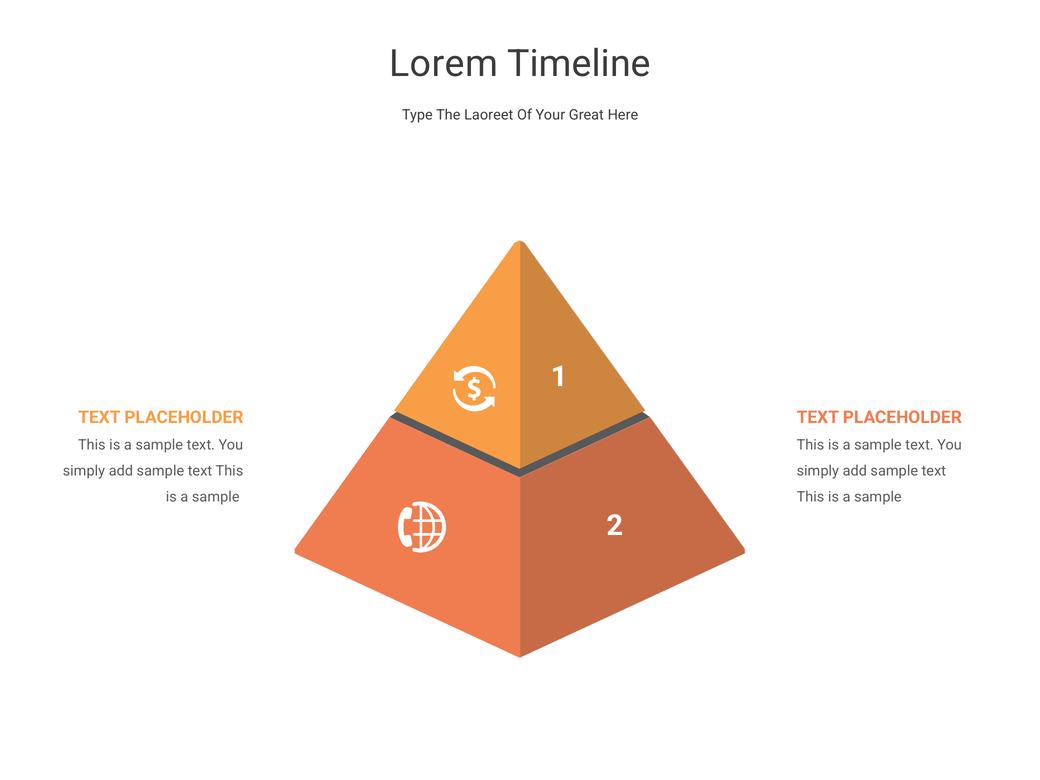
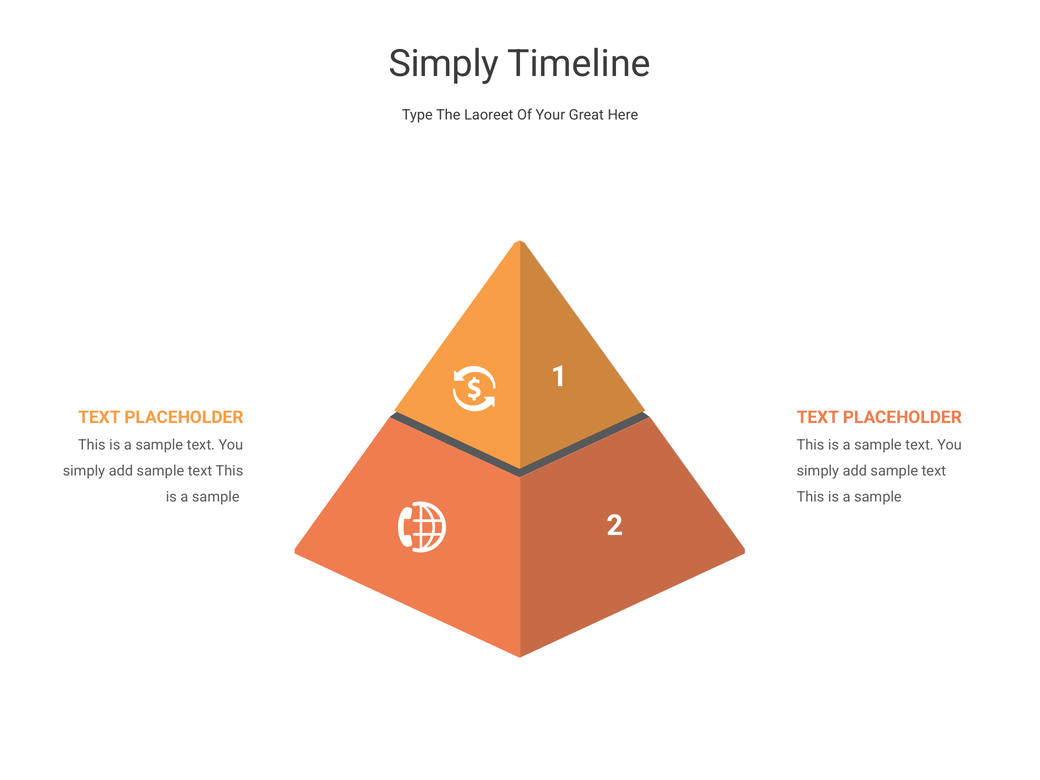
Lorem: Lorem -> Simply (444, 64)
